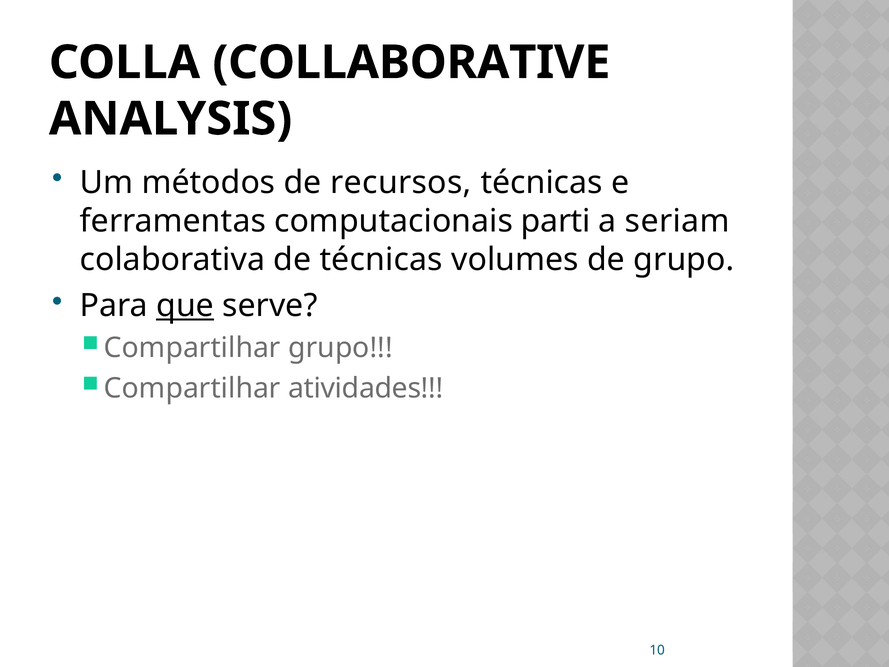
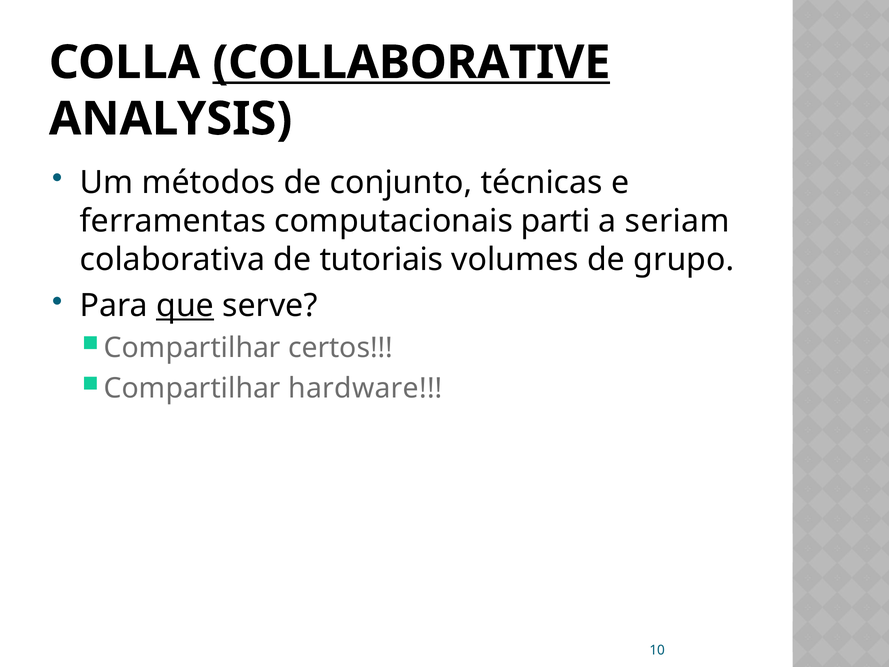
COLLABORATIVE underline: none -> present (411, 63)
recursos: recursos -> conjunto (401, 182)
de técnicas: técnicas -> tutoriais (381, 260)
Compartilhar grupo: grupo -> certos (340, 348)
atividades: atividades -> hardware (365, 388)
